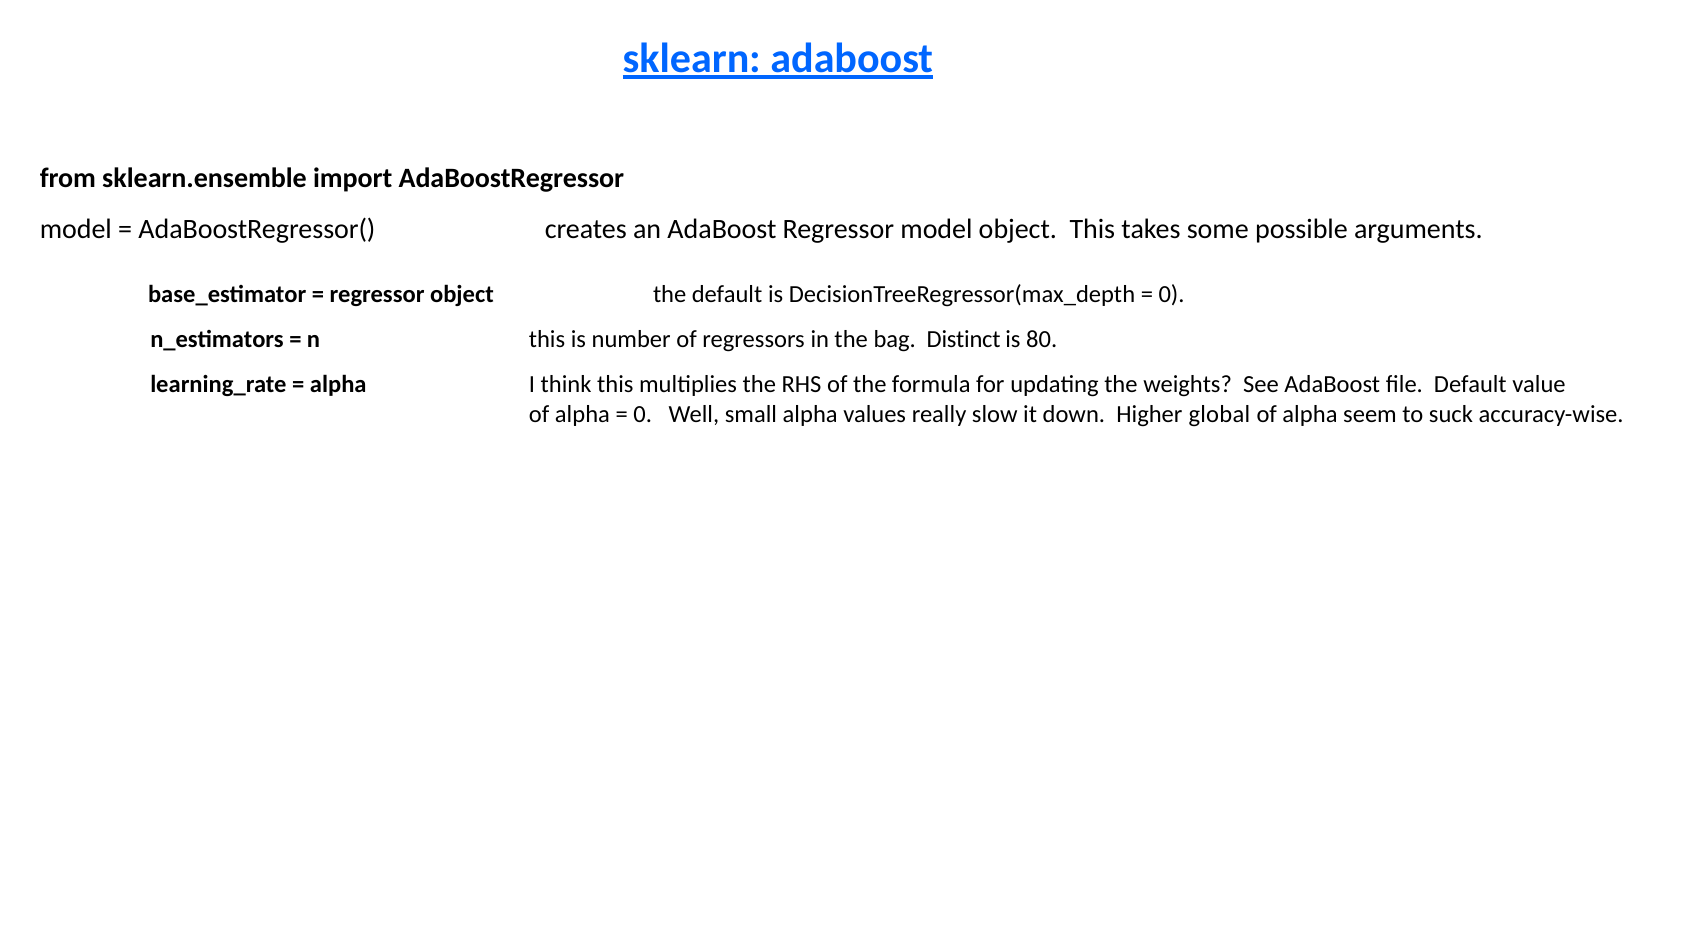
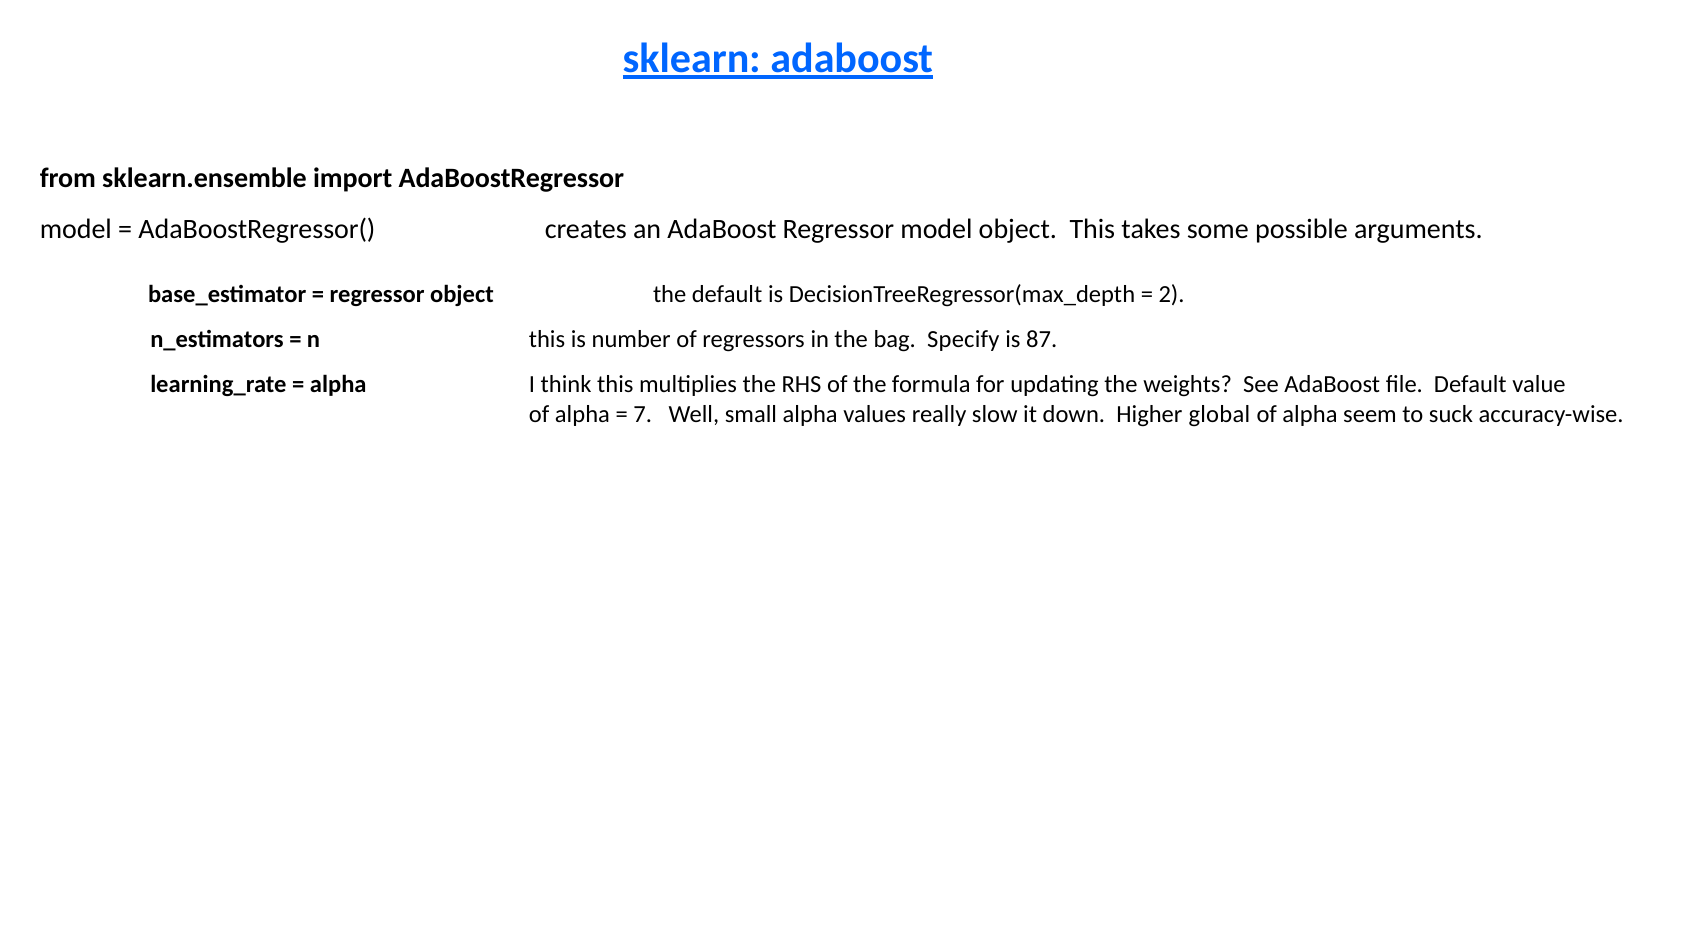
0: 0 -> 2 (1172, 294)
Distinct: Distinct -> Specify (963, 339)
80: 80 -> 87 (1042, 339)
0: 0 -> 7 (643, 414)
